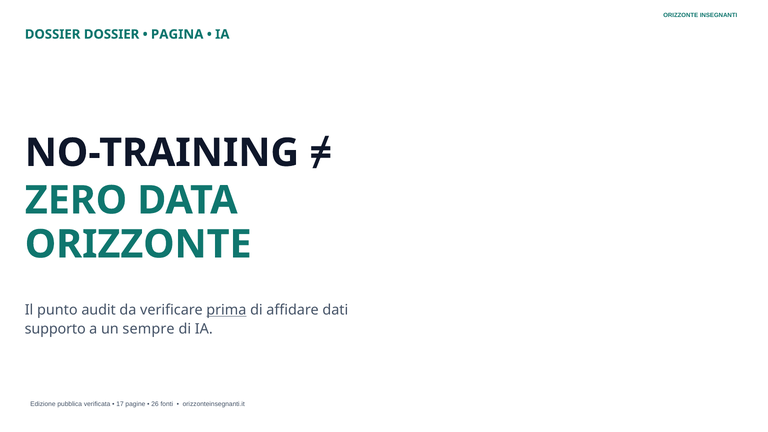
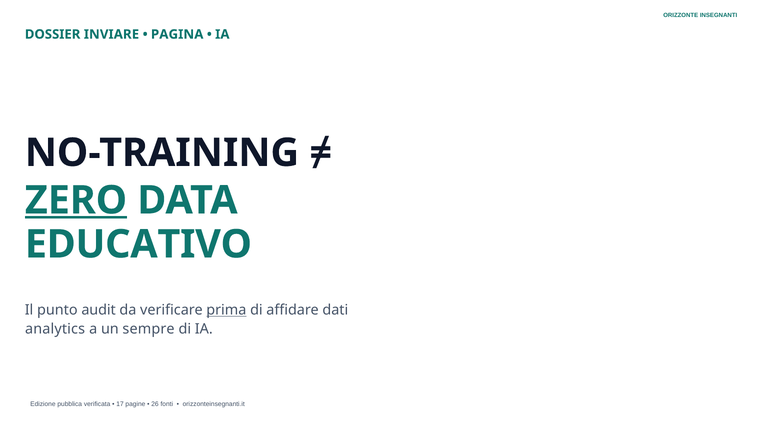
DOSSIER DOSSIER: DOSSIER -> INVIARE (111, 34)
ZERO underline: none -> present (76, 200)
ORIZZONTE: ORIZZONTE -> EDUCATIVO (138, 244)
supporto: supporto -> analytics (55, 329)
